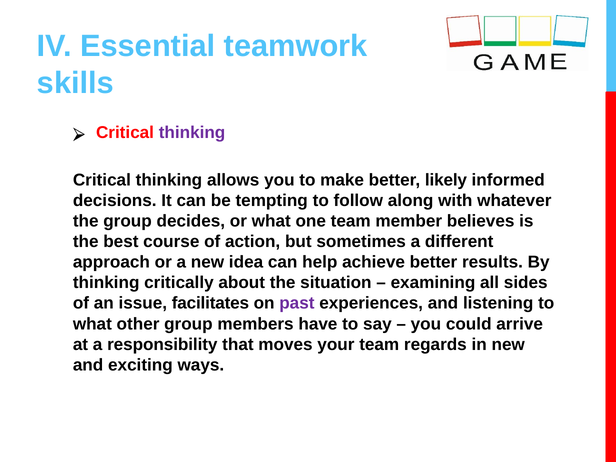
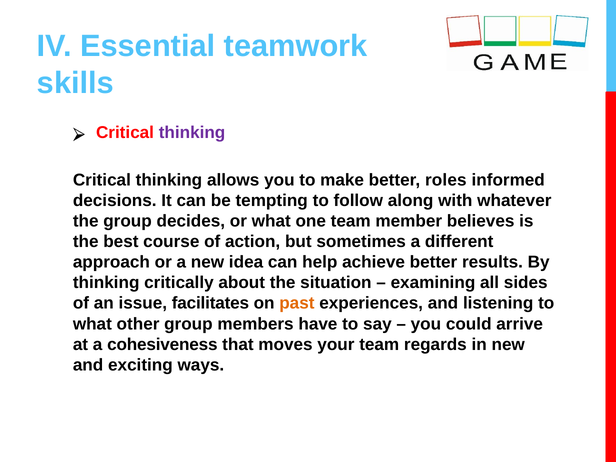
likely: likely -> roles (446, 180)
past colour: purple -> orange (297, 303)
responsibility: responsibility -> cohesiveness (162, 344)
